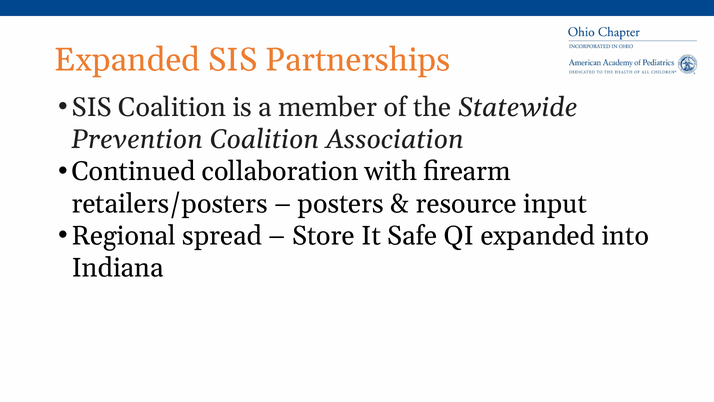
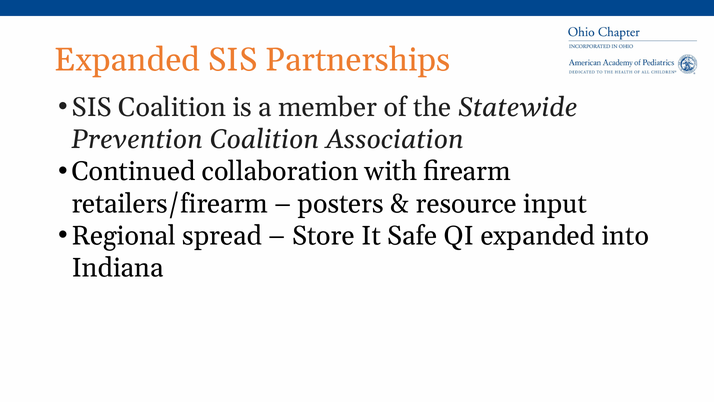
retailers/posters: retailers/posters -> retailers/firearm (170, 204)
